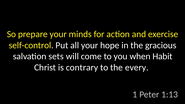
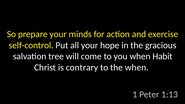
sets: sets -> tree (56, 56)
the every: every -> when (137, 67)
